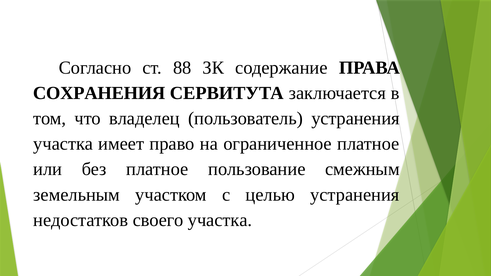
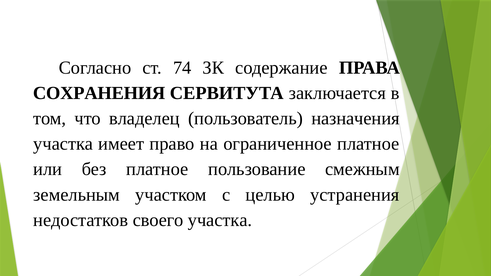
88: 88 -> 74 (182, 68)
пользователь устранения: устранения -> назначения (355, 119)
